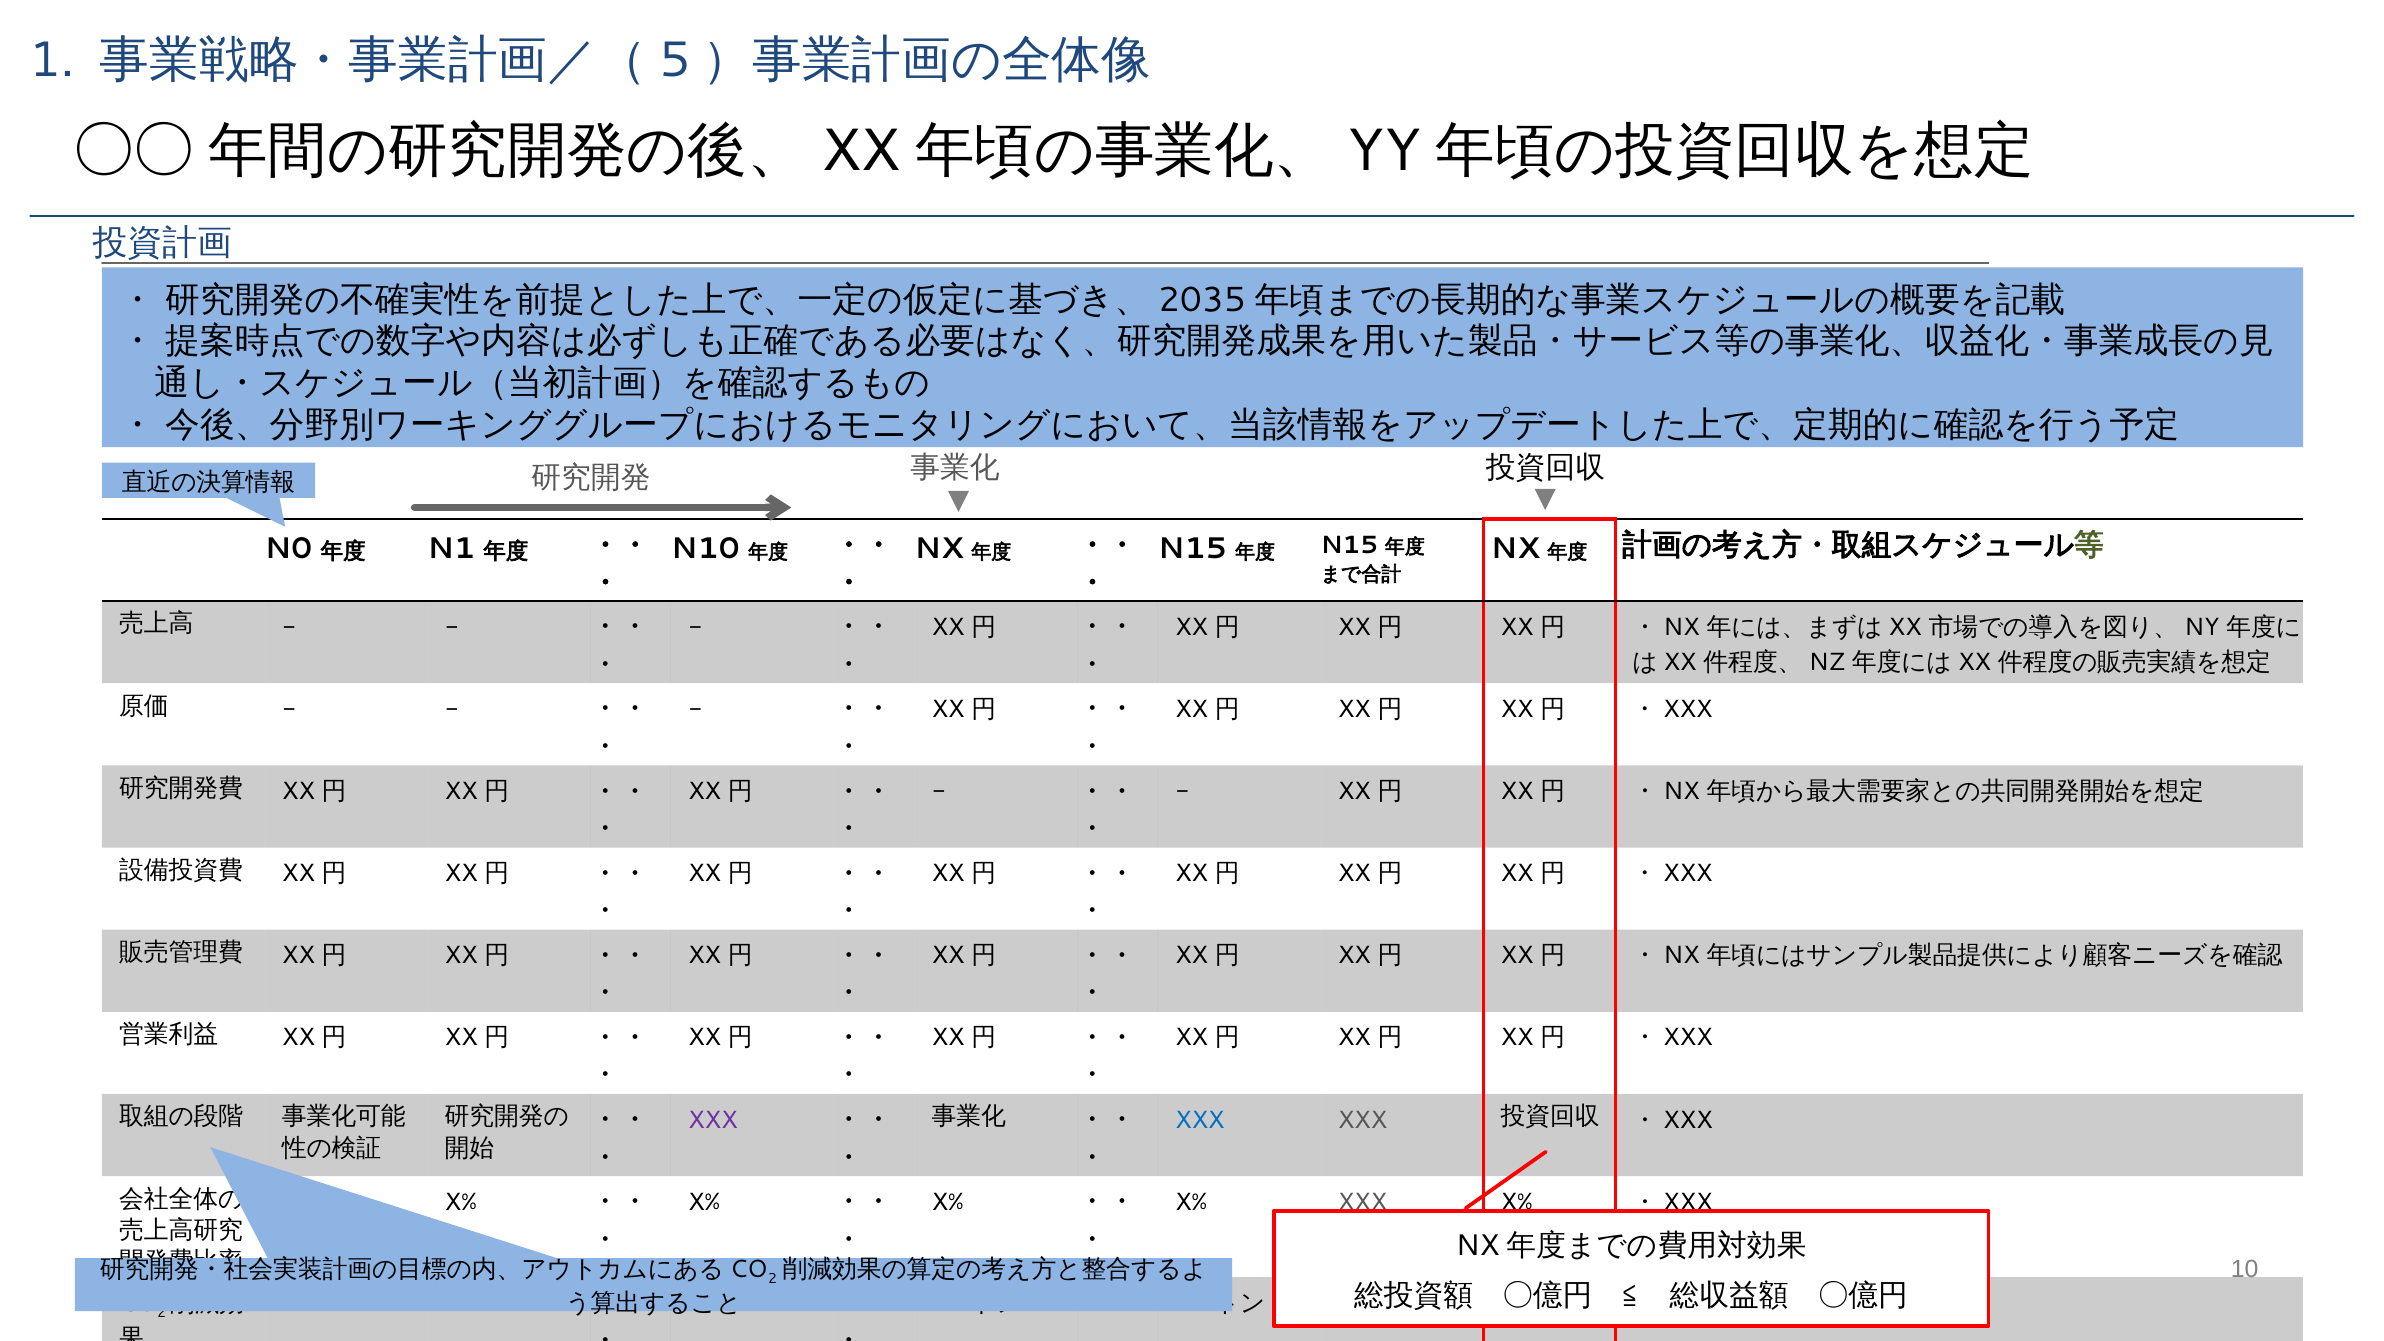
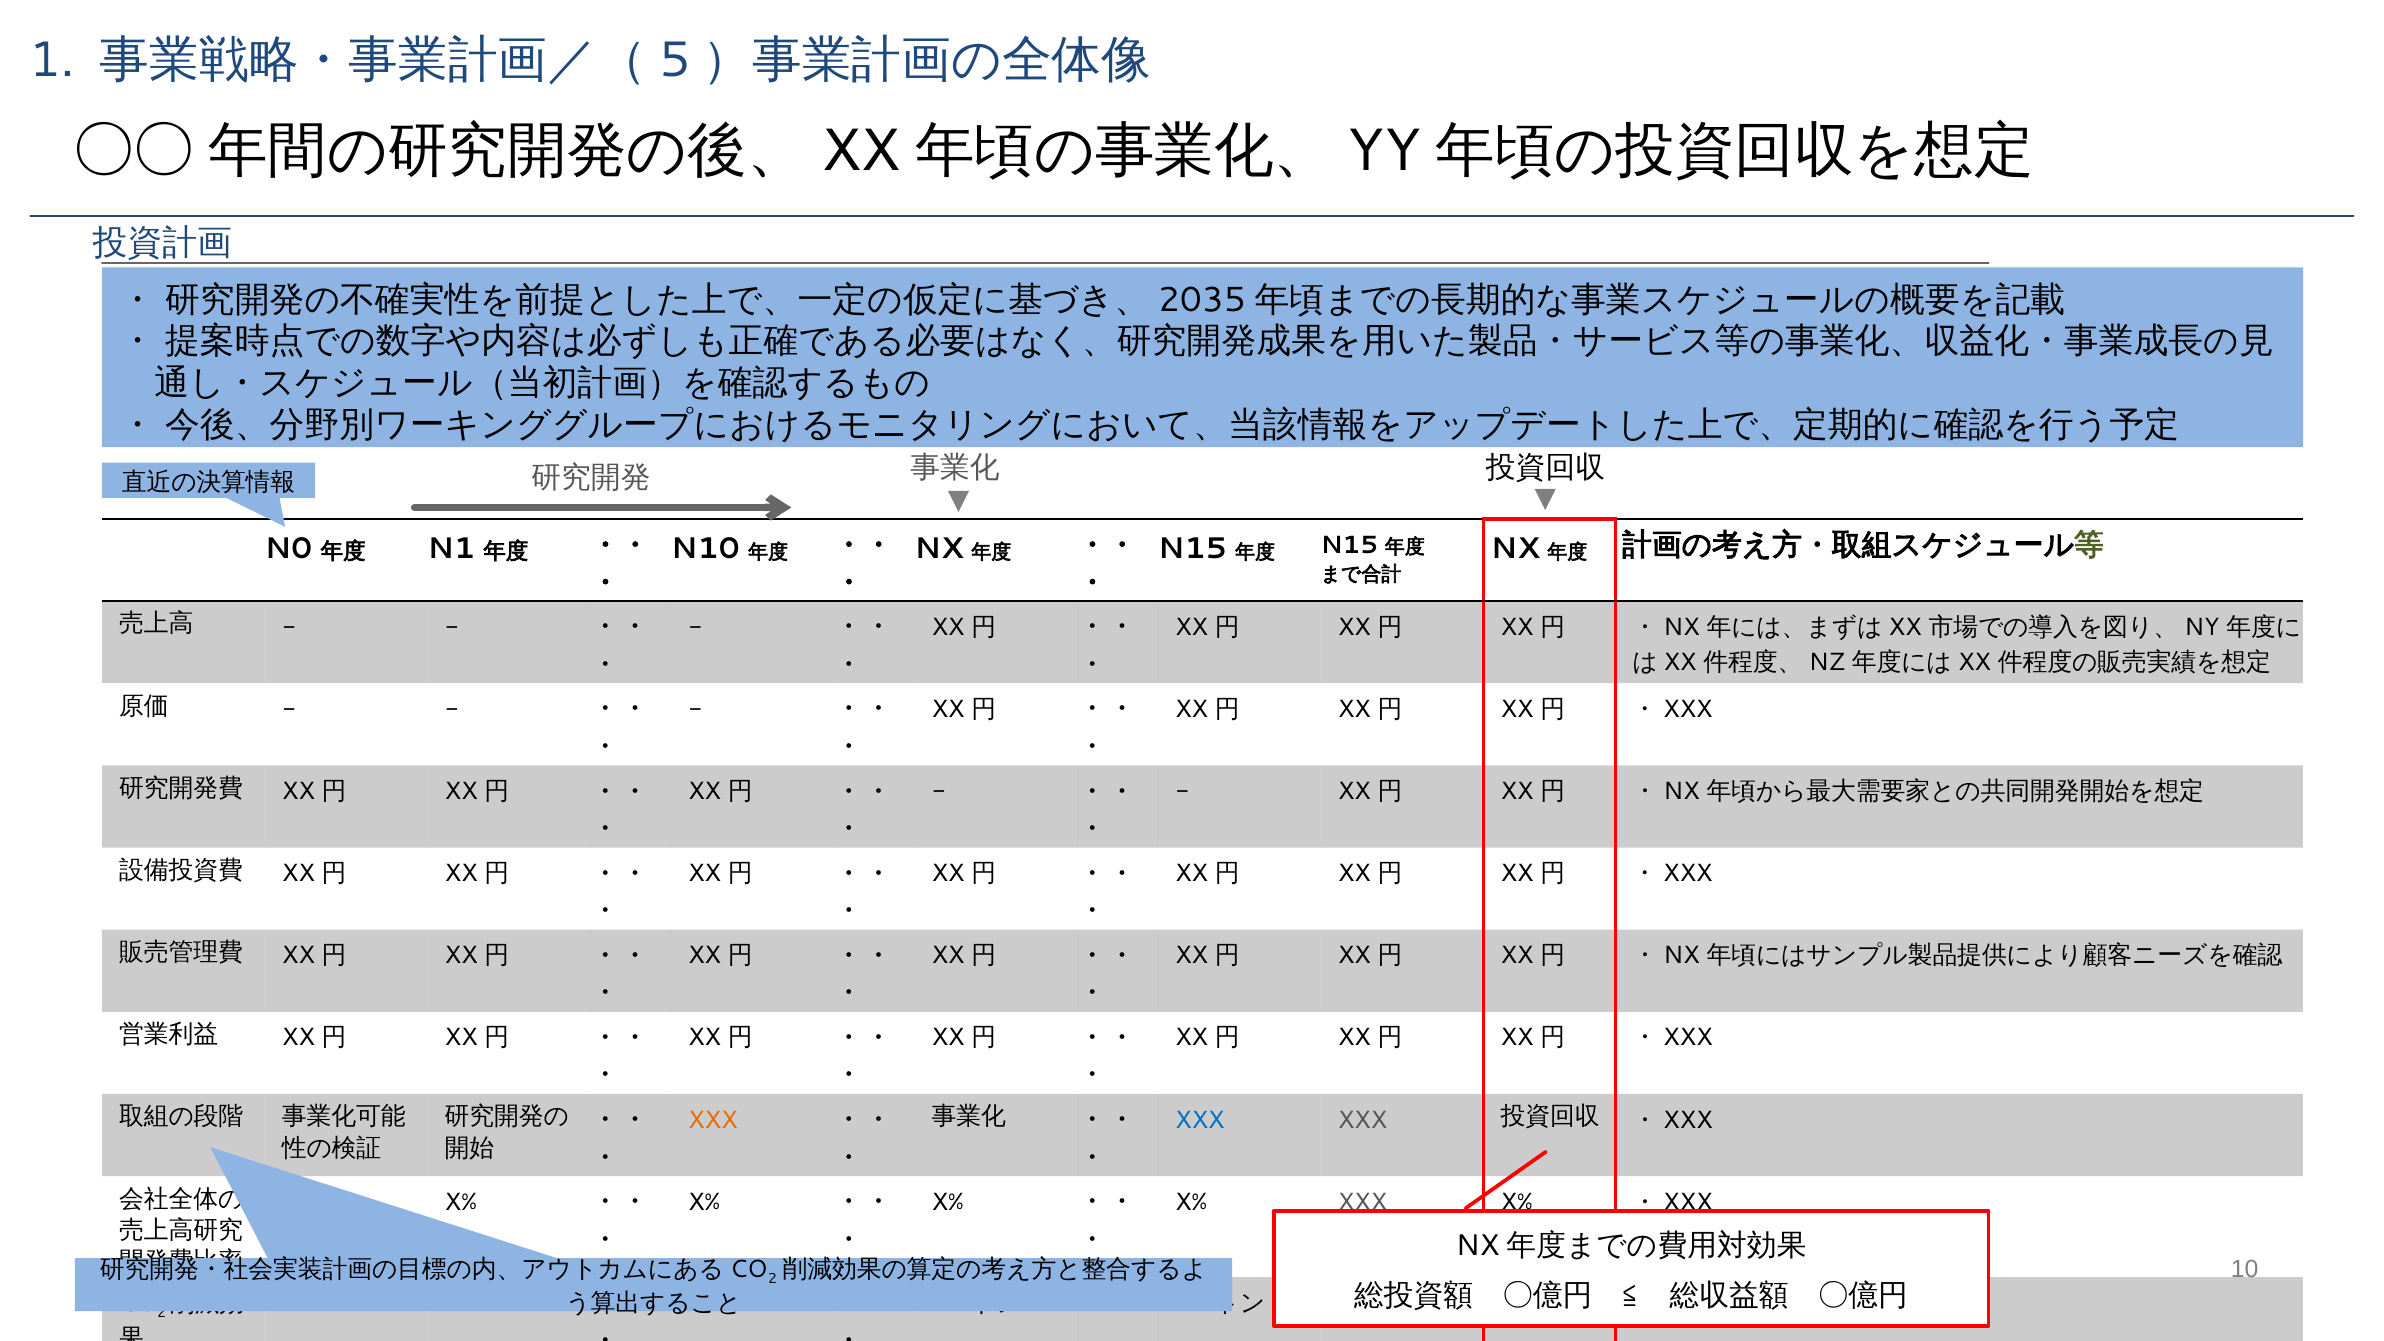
XXX colour: purple -> orange (713, 1120)
